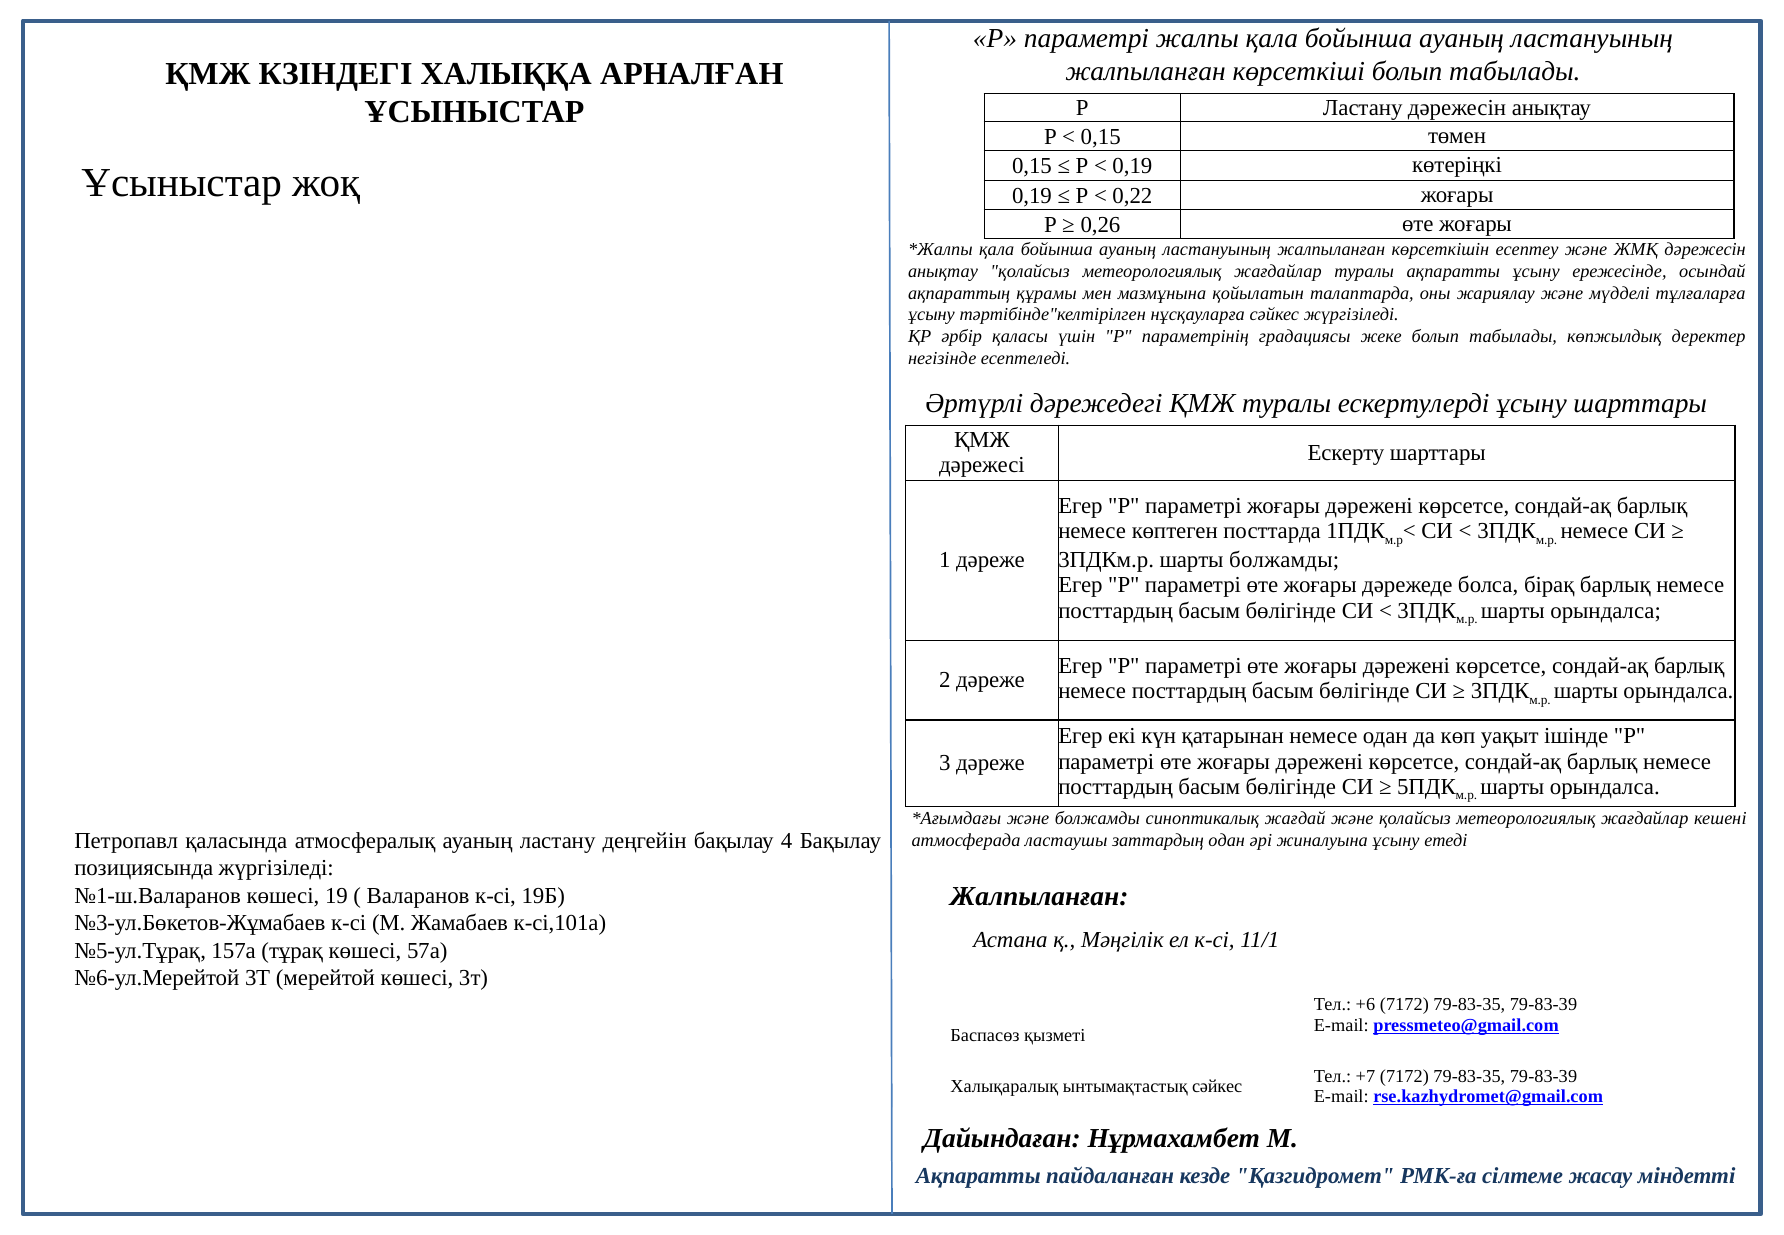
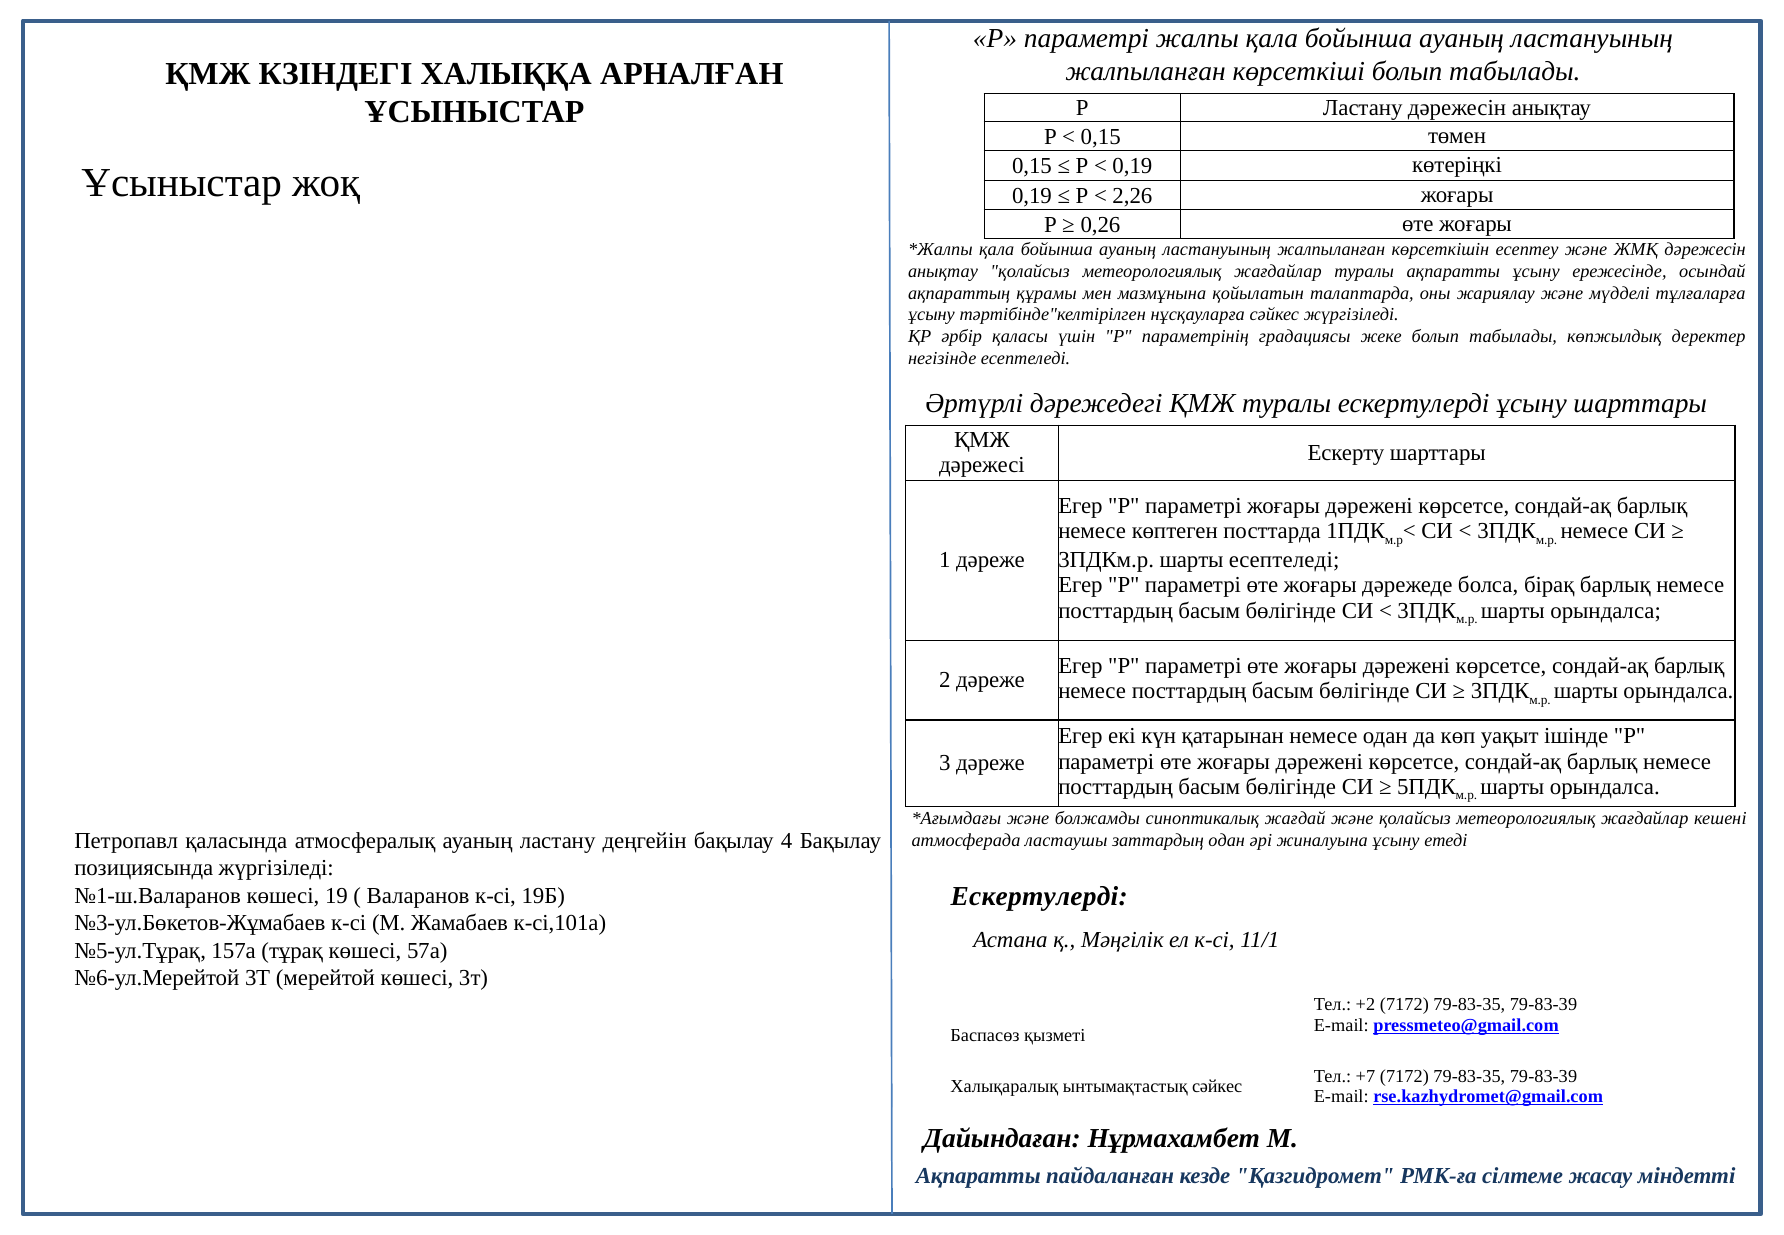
0,22: 0,22 -> 2,26 (1132, 196)
шарты болжамды: болжамды -> есептеледі (1284, 560)
Жалпыланған: Жалпыланған -> Ескертулерді (1039, 897)
+6: +6 -> +2 (1365, 1005)
